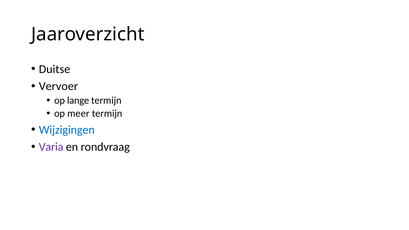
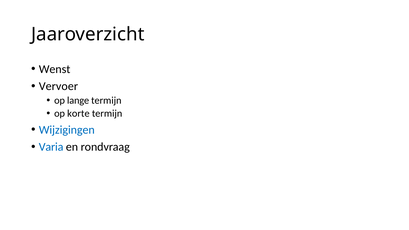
Duitse: Duitse -> Wenst (55, 69)
meer: meer -> korte (78, 114)
Varia colour: purple -> blue (51, 147)
